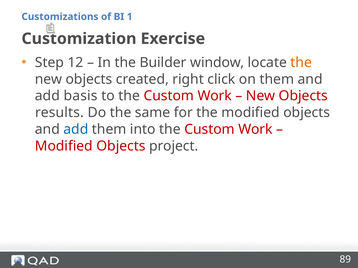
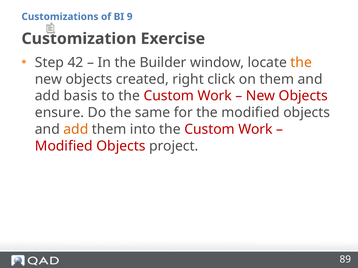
1: 1 -> 9 (130, 17)
12: 12 -> 42 (75, 63)
results: results -> ensure (60, 113)
add colour: blue -> orange (76, 130)
